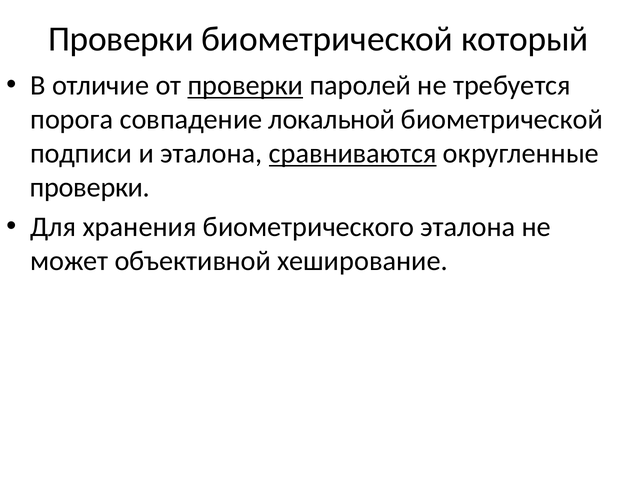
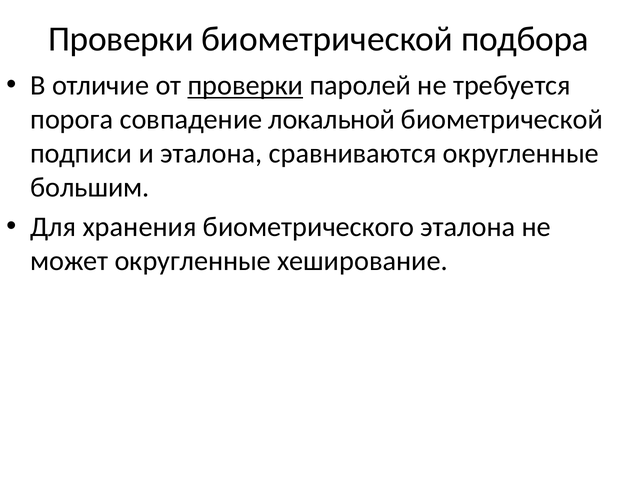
который: который -> подбора (525, 39)
сравниваются underline: present -> none (353, 153)
проверки: проверки -> большим (90, 187)
может объективной: объективной -> округленные (193, 261)
